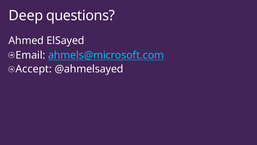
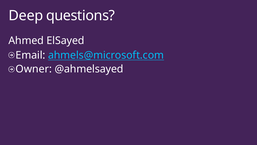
Accept: Accept -> Owner (34, 69)
